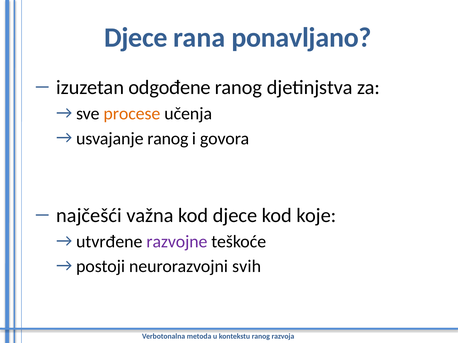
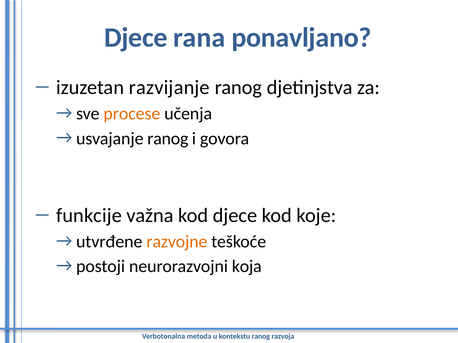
odgođene: odgođene -> razvijanje (169, 88)
najčešći: najčešći -> funkcije (89, 216)
razvojne colour: purple -> orange (177, 242)
svih: svih -> koja (247, 267)
